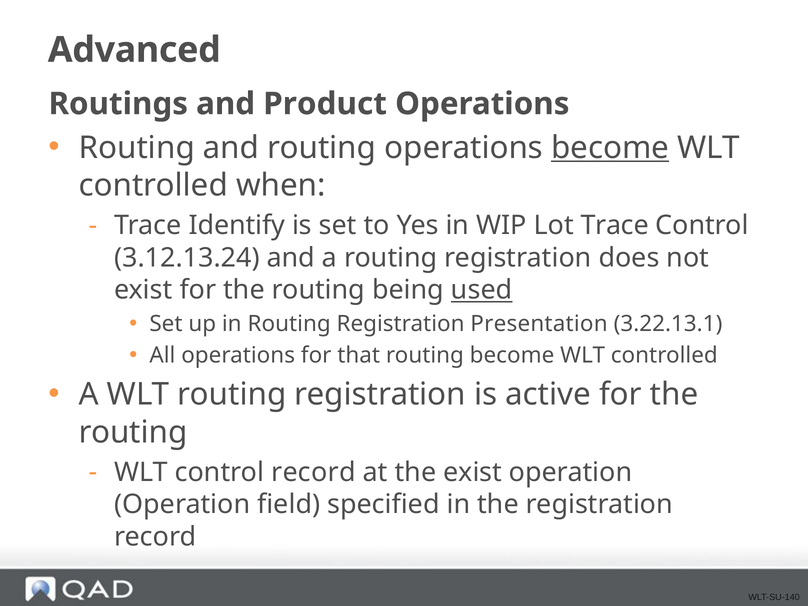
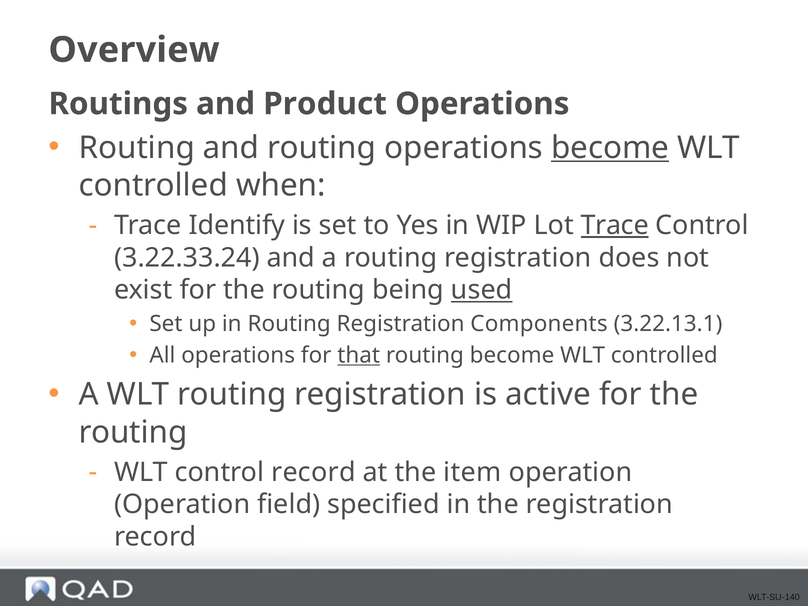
Advanced: Advanced -> Overview (134, 50)
Trace underline: none -> present (615, 225)
3.12.13.24: 3.12.13.24 -> 3.22.33.24 (187, 258)
Presentation: Presentation -> Components (539, 324)
that underline: none -> present (359, 355)
the exist: exist -> item (472, 472)
